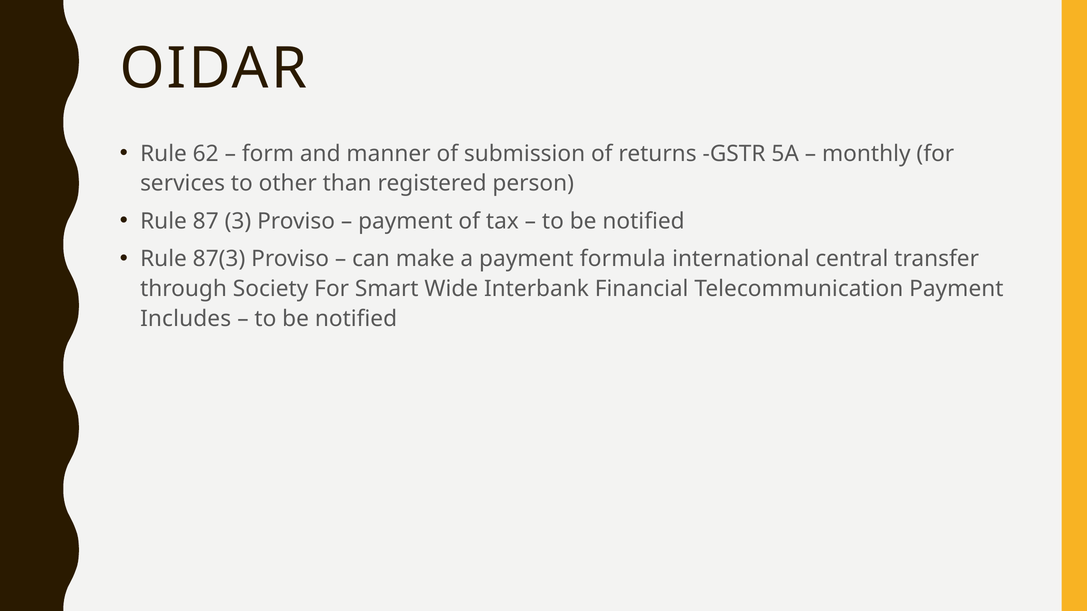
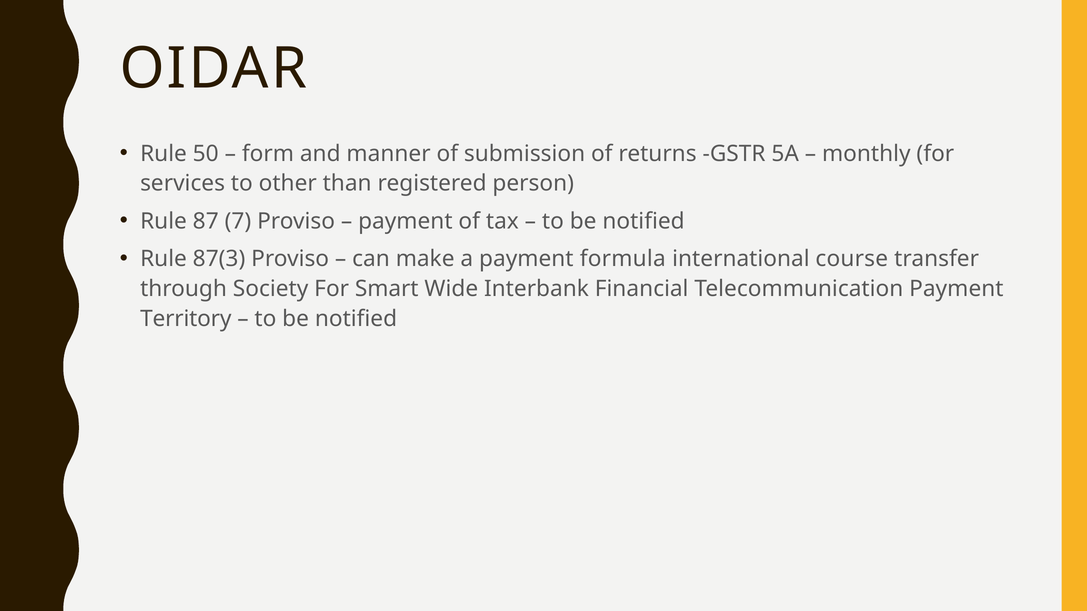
62: 62 -> 50 (206, 154)
3: 3 -> 7 (238, 221)
central: central -> course (852, 259)
Includes: Includes -> Territory (186, 319)
